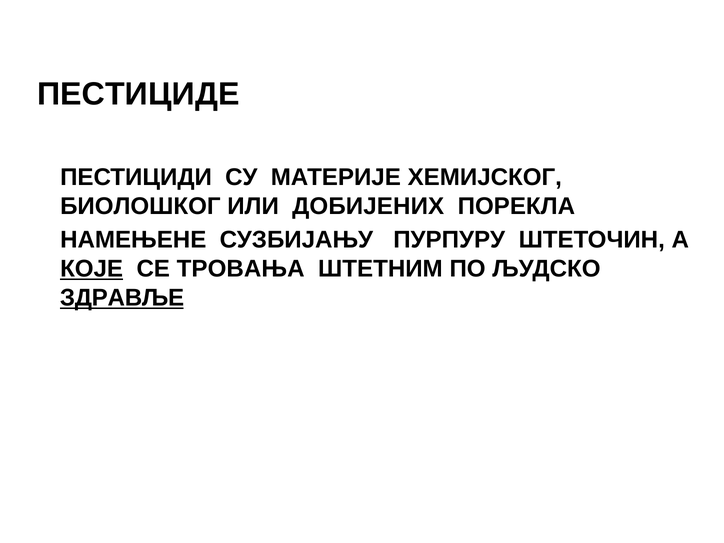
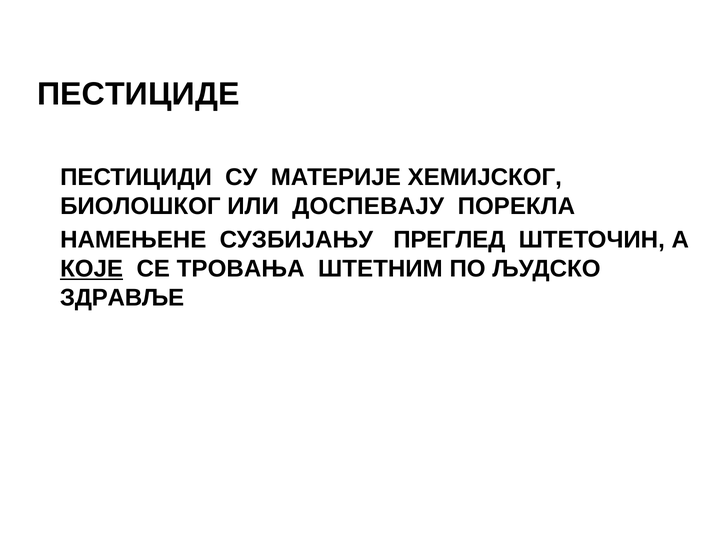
ДОБИЈЕНИХ: ДОБИЈЕНИХ -> ДОСПЕВАЈУ (368, 206)
ПУРПУРУ: ПУРПУРУ -> ПРЕГЛЕД (449, 240)
ЗДРАВЉЕ underline: present -> none (122, 298)
